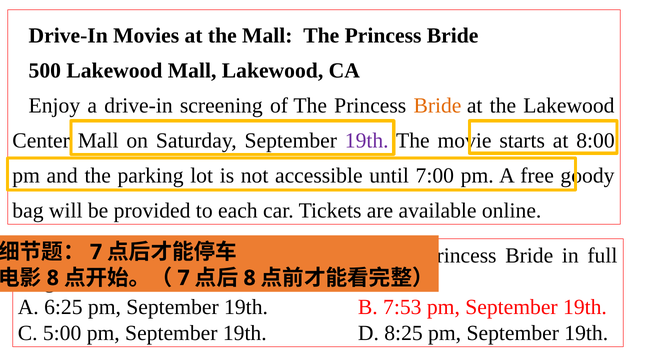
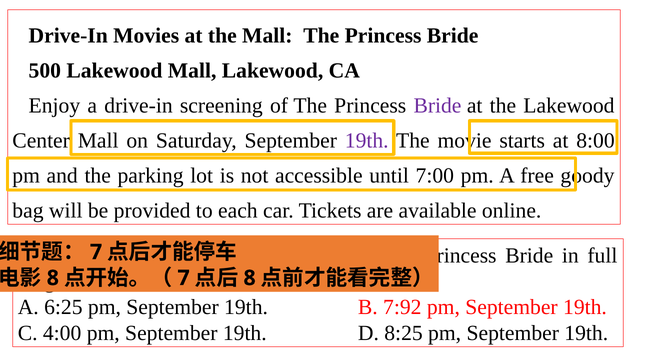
Bride colour: orange -> purple (437, 106)
7:53: 7:53 -> 7:92 (402, 308)
5:00: 5:00 -> 4:00 (62, 334)
